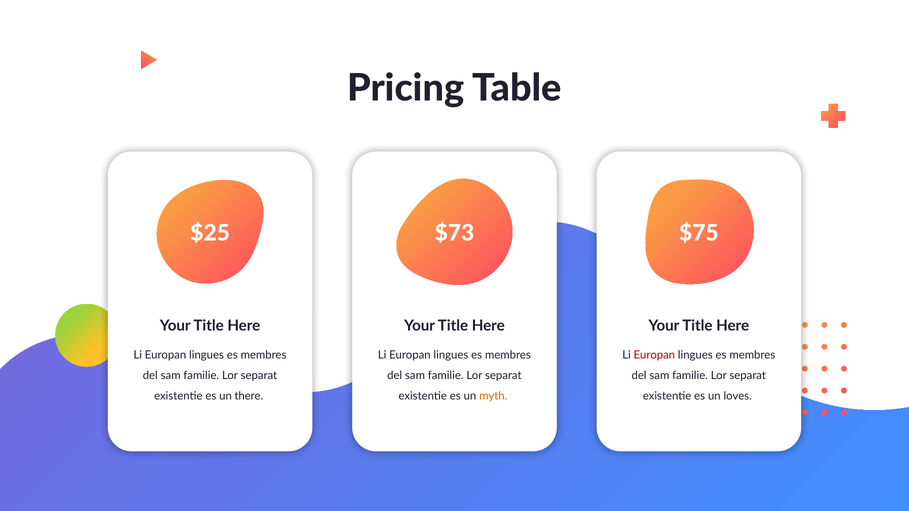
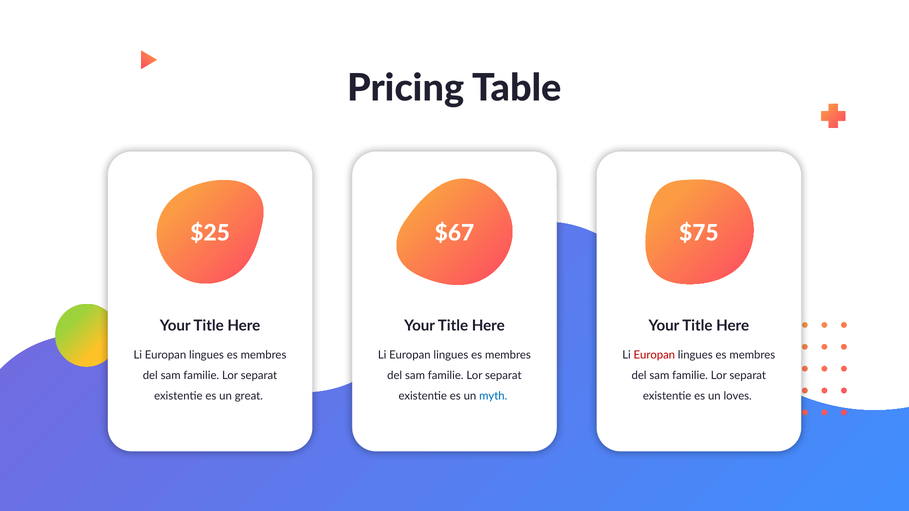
$73: $73 -> $67 (454, 233)
there: there -> great (249, 396)
myth colour: orange -> blue (493, 396)
